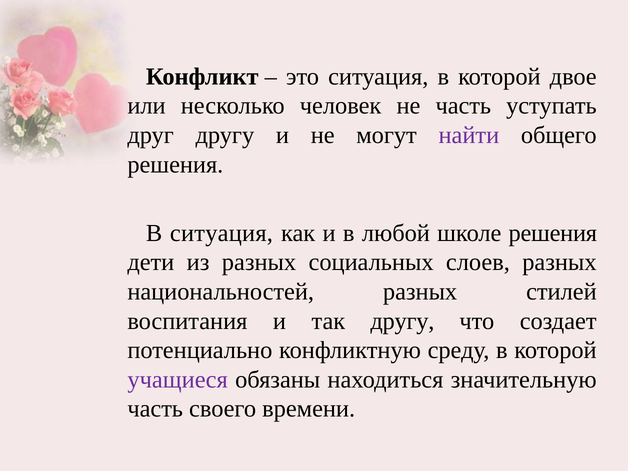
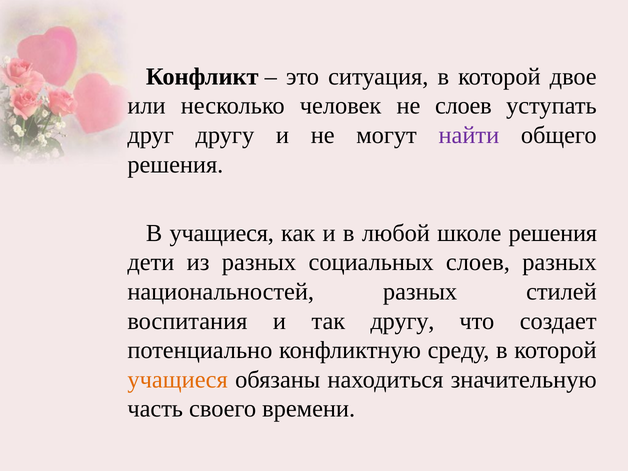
не часть: часть -> слоев (463, 106)
В ситуация: ситуация -> учащиеся (222, 233)
учащиеся colour: purple -> orange (178, 380)
